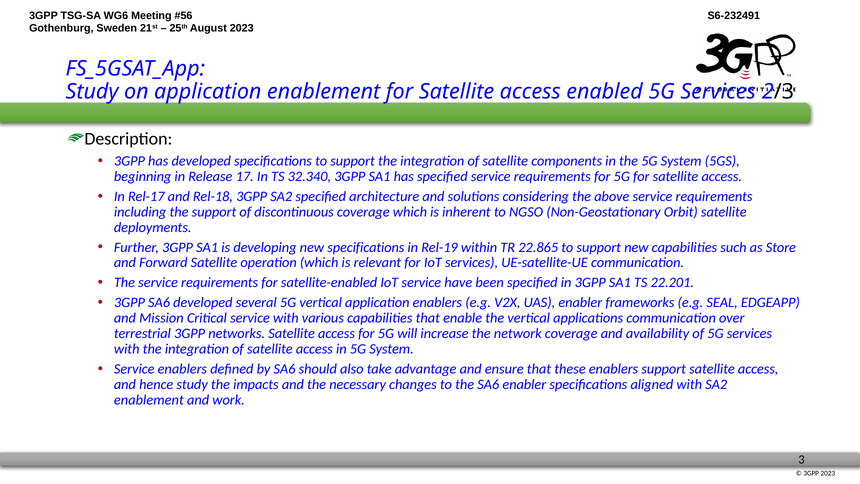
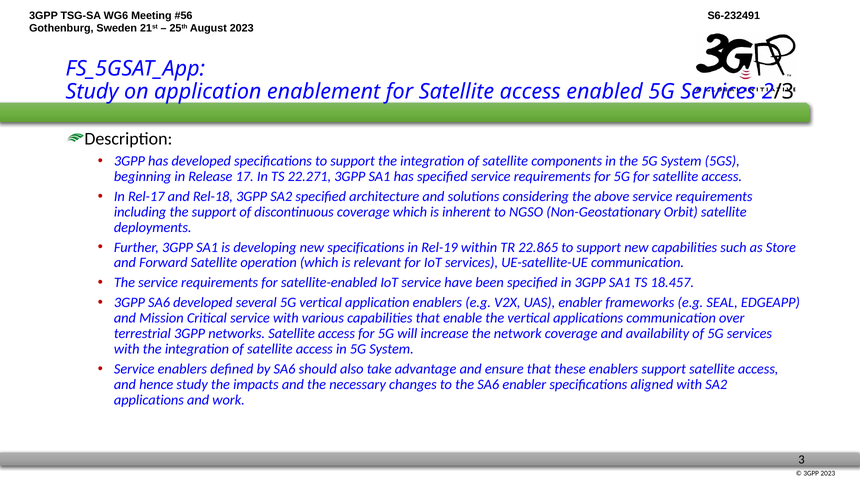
32.340: 32.340 -> 22.271 (309, 176)
22.201: 22.201 -> 18.457 (672, 283)
enablement: enablement -> applications (149, 400)
